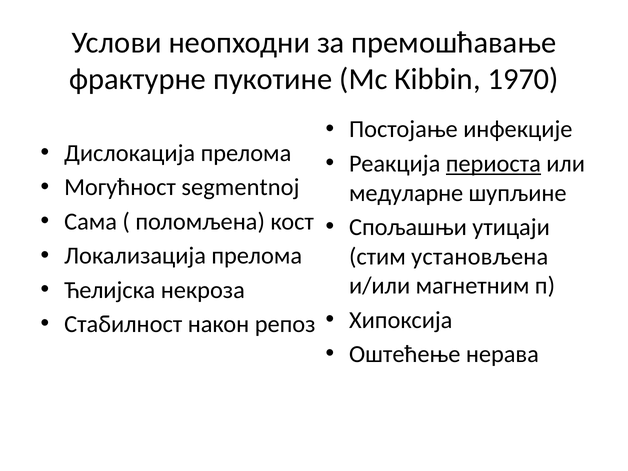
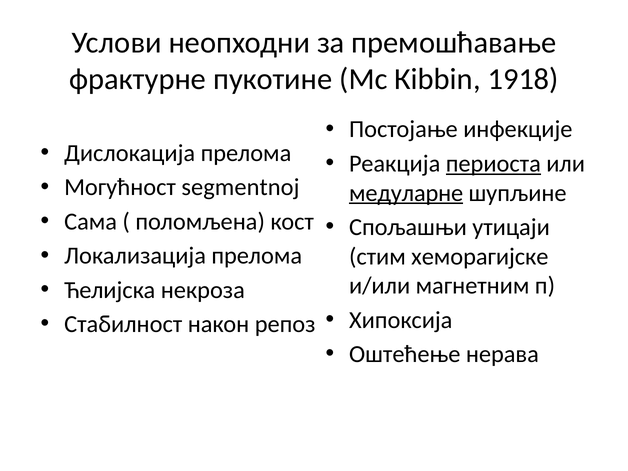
1970: 1970 -> 1918 (523, 79)
медуларне underline: none -> present (406, 193)
установљена: установљена -> хеморагијске (480, 256)
